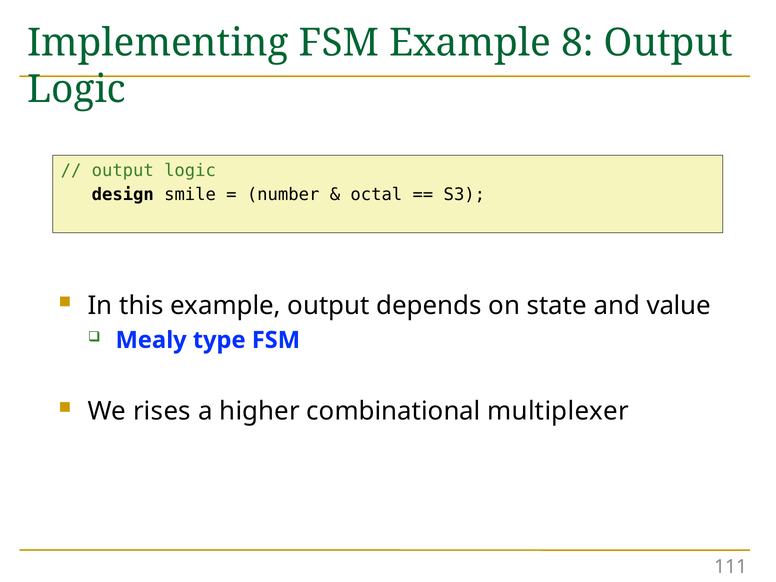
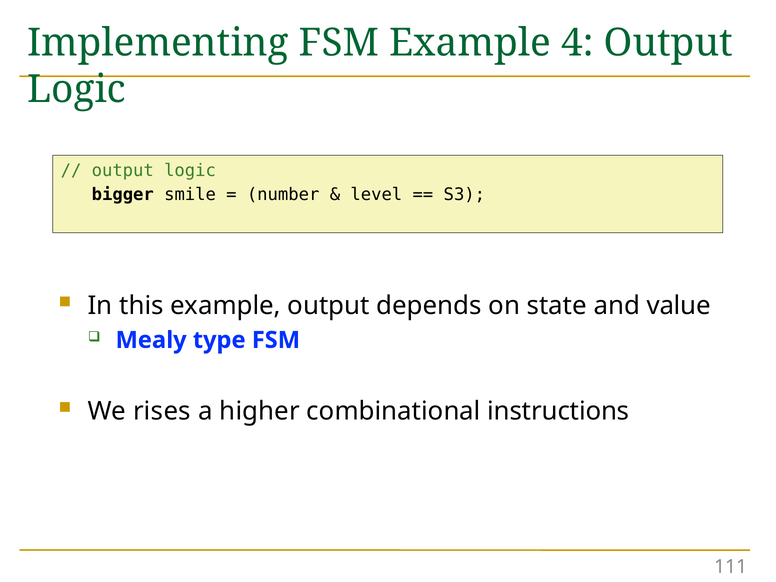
8: 8 -> 4 (578, 43)
design: design -> bigger (123, 195)
octal: octal -> level (376, 195)
multiplexer: multiplexer -> instructions (558, 411)
